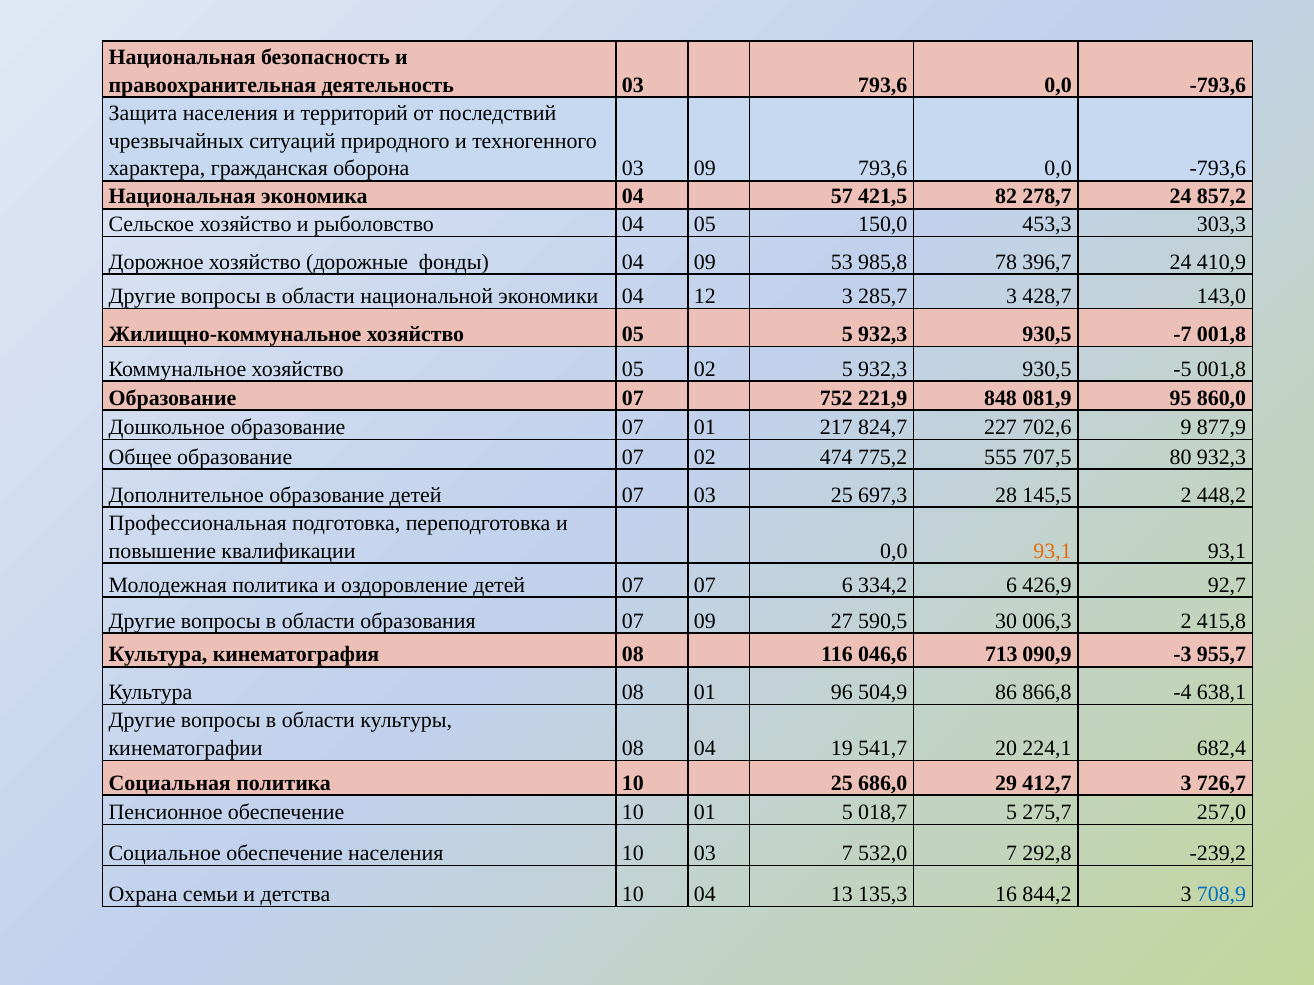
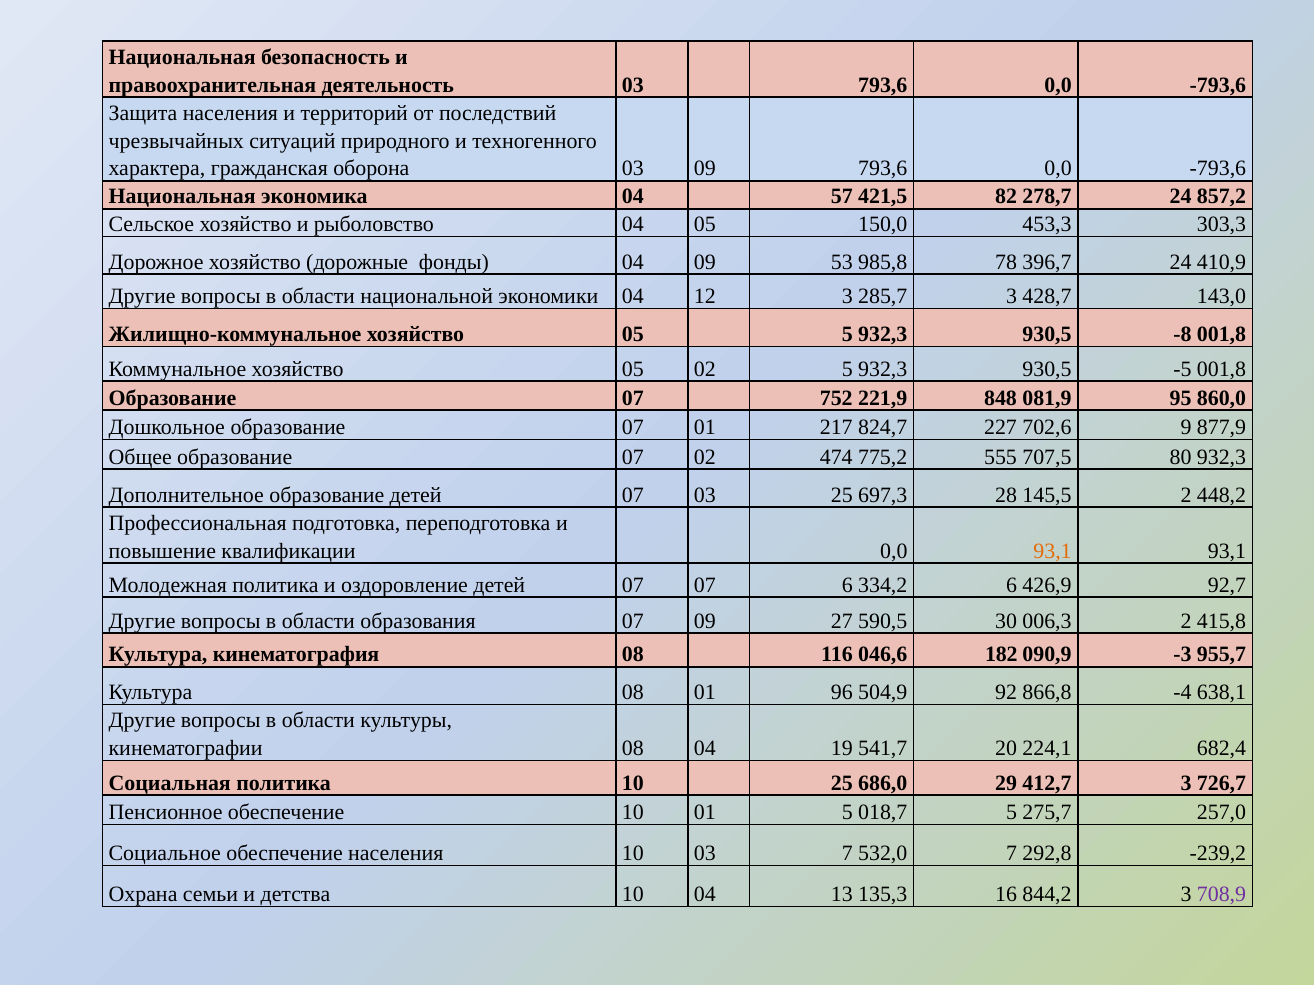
-7: -7 -> -8 (1182, 334)
713: 713 -> 182 (1001, 655)
86: 86 -> 92 (1006, 693)
708,9 colour: blue -> purple (1222, 895)
